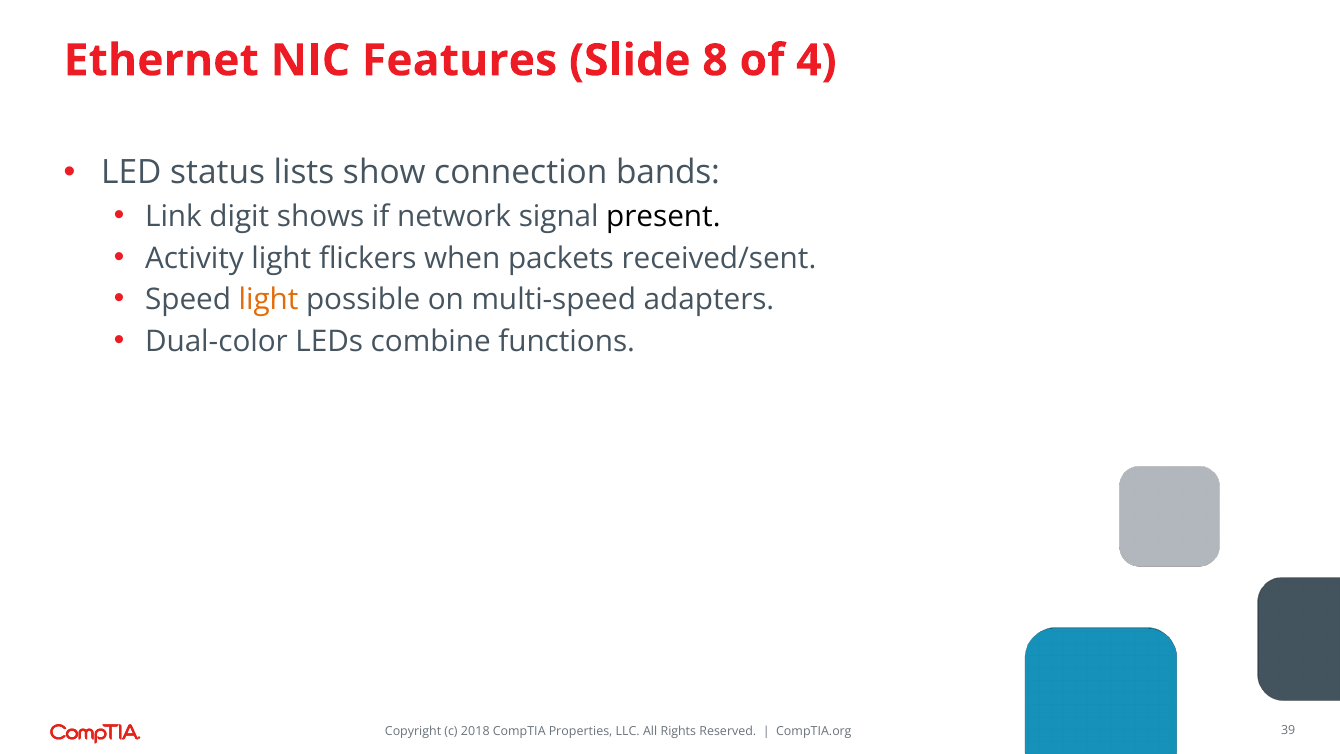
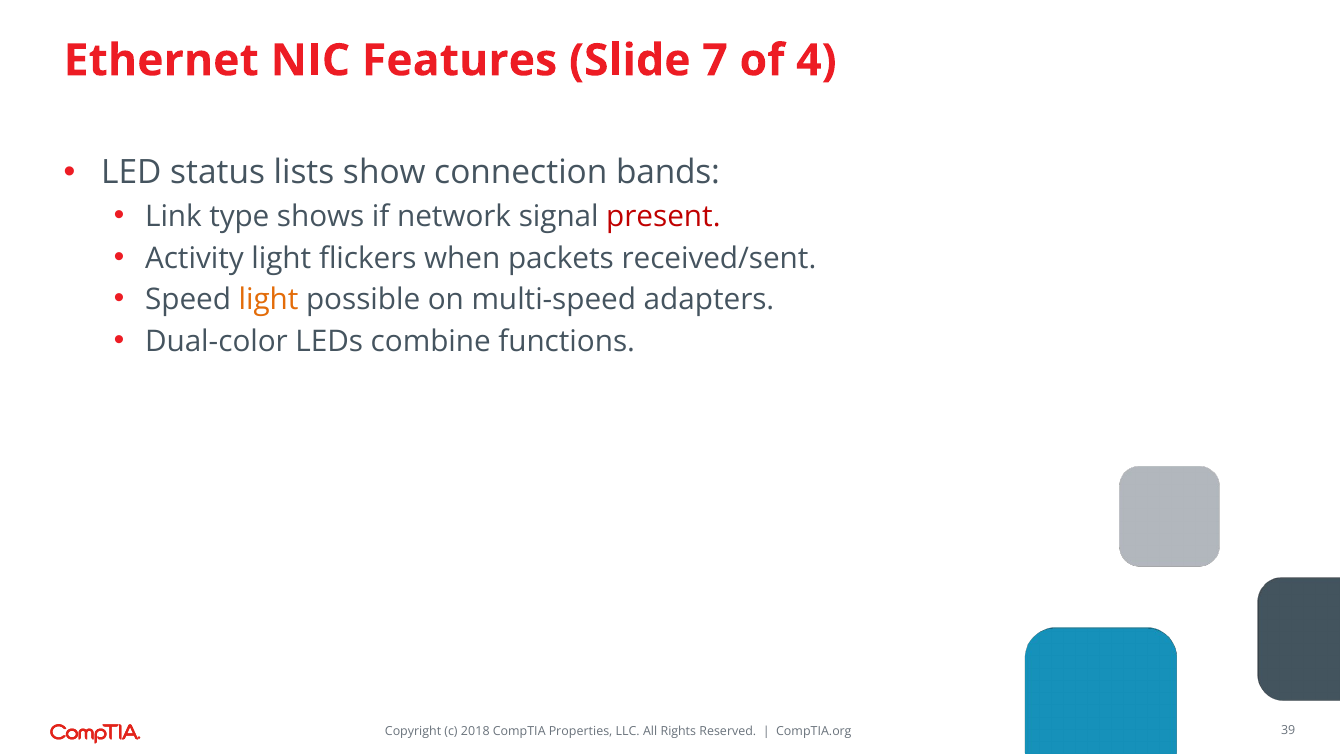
8: 8 -> 7 (715, 61)
digit: digit -> type (239, 216)
present colour: black -> red (663, 216)
